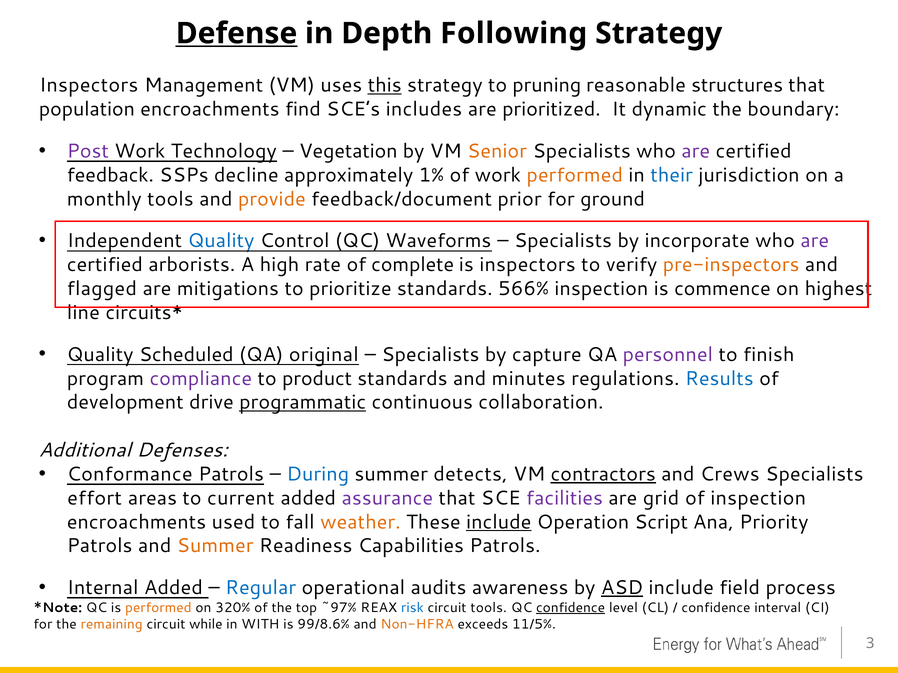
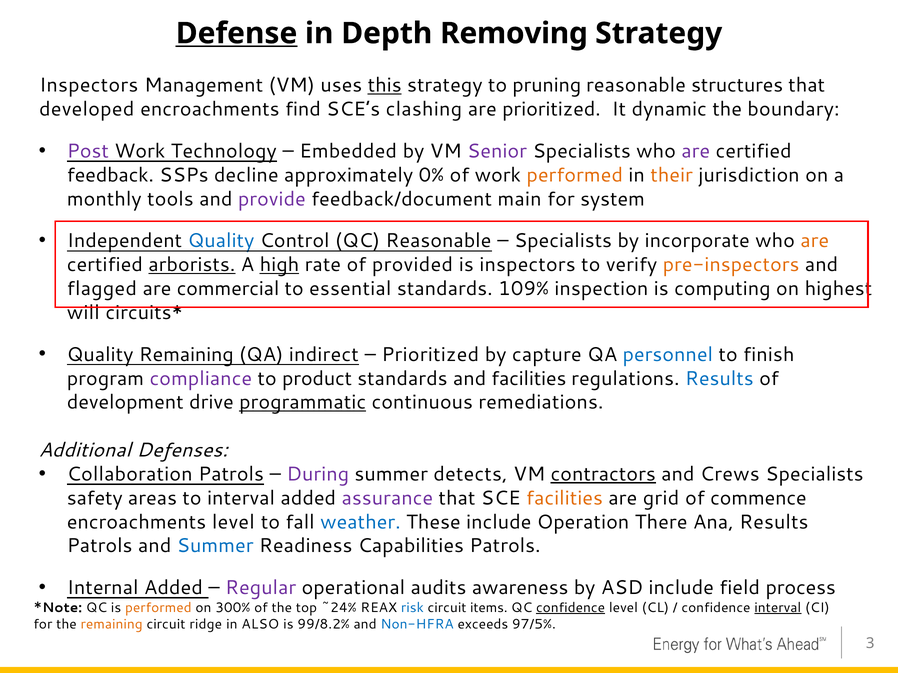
Following: Following -> Removing (514, 33)
population: population -> developed (87, 109)
includes: includes -> clashing (424, 109)
Vegetation: Vegetation -> Embedded (348, 151)
Senior colour: orange -> purple (497, 151)
1%: 1% -> 0% (431, 175)
their colour: blue -> orange (672, 175)
provide colour: orange -> purple (272, 199)
prior: prior -> main (520, 199)
ground: ground -> system (613, 199)
QC Waveforms: Waveforms -> Reasonable (438, 241)
are colour: purple -> orange (815, 241)
arborists underline: none -> present (192, 265)
high underline: none -> present (279, 265)
complete: complete -> provided (412, 265)
mitigations: mitigations -> commercial (228, 289)
prioritize: prioritize -> essential (350, 289)
566%: 566% -> 109% (524, 289)
commence: commence -> computing (722, 289)
line: line -> will (83, 313)
Quality Scheduled: Scheduled -> Remaining (186, 355)
original: original -> indirect (324, 355)
Specialists: Specialists -> Prioritized (430, 355)
personnel colour: purple -> blue (668, 355)
and minutes: minutes -> facilities (529, 379)
collaboration: collaboration -> remediations (541, 403)
Conformance: Conformance -> Collaboration (130, 474)
During colour: blue -> purple (318, 474)
effort: effort -> safety (95, 498)
to current: current -> interval (241, 498)
facilities colour: purple -> orange (565, 498)
of inspection: inspection -> commence (758, 498)
encroachments used: used -> level (233, 522)
weather colour: orange -> blue (360, 522)
include underline: present -> none (499, 522)
Script: Script -> There (661, 522)
Ana Priority: Priority -> Results (774, 522)
Summer colour: orange -> blue (215, 546)
Regular colour: blue -> purple (261, 588)
ASD underline: present -> none (622, 588)
320%: 320% -> 300% (233, 608)
~97%: ~97% -> ~24% (339, 608)
circuit tools: tools -> items (489, 608)
interval underline: none -> present (778, 608)
while: while -> ridge (206, 625)
WITH: WITH -> ALSO (260, 625)
99/8.6%: 99/8.6% -> 99/8.2% (324, 625)
Non-HFRA colour: orange -> blue (417, 625)
11/5%: 11/5% -> 97/5% (534, 625)
